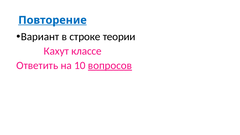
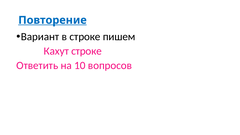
теории: теории -> пишем (119, 37)
Кахут классе: классе -> строке (86, 51)
вопросов underline: present -> none (110, 65)
